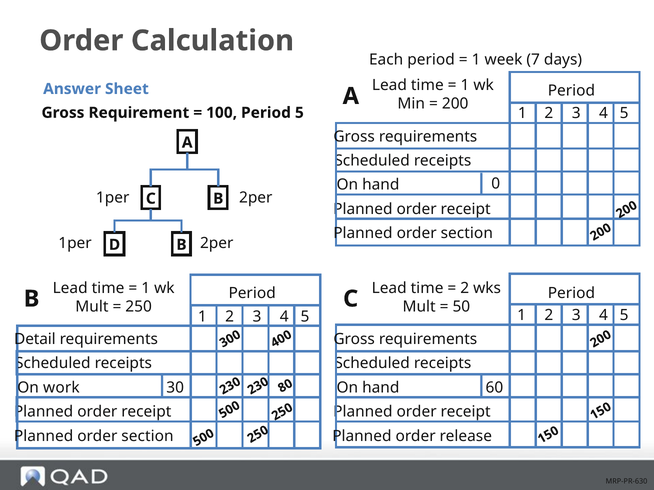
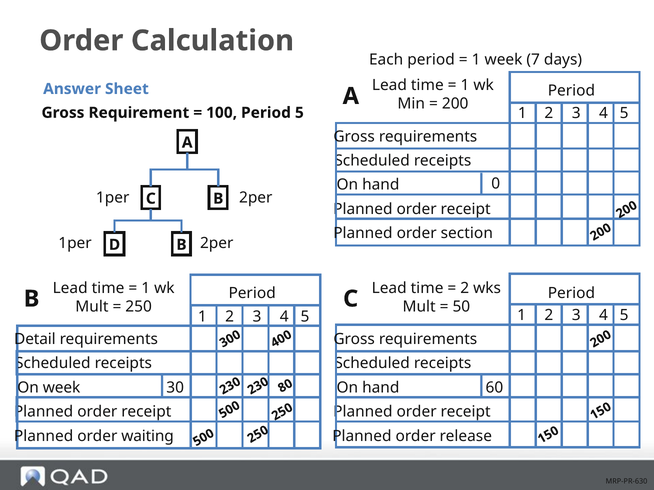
On work: work -> week (62, 388)
section: section -> waiting (148, 437)
